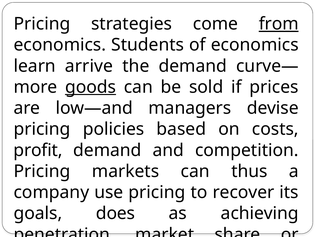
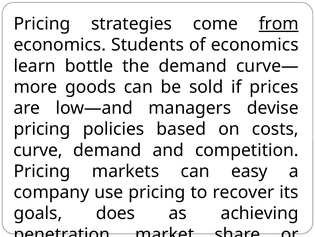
arrive: arrive -> bottle (89, 66)
goods underline: present -> none (91, 87)
profit: profit -> curve (38, 150)
thus: thus -> easy (249, 171)
